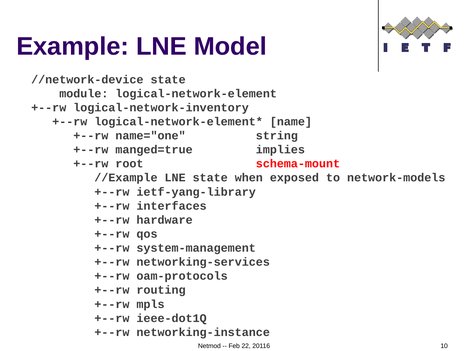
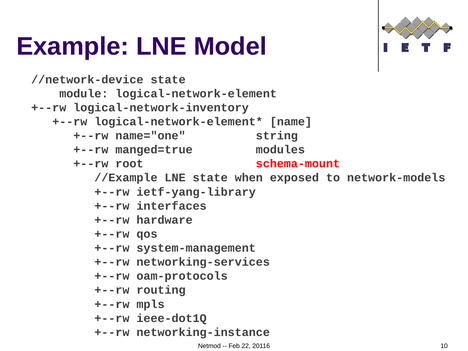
implies: implies -> modules (280, 150)
